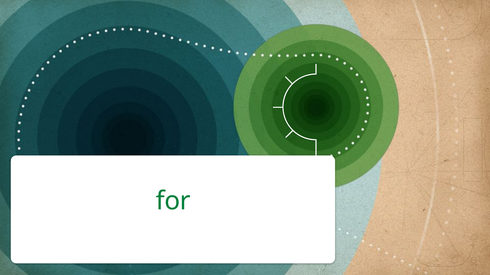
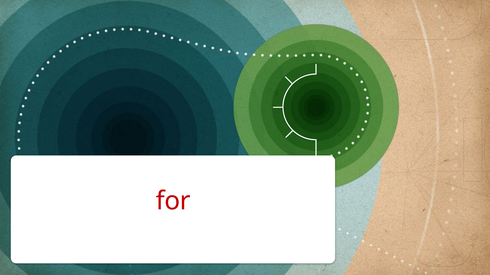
for colour: green -> red (173, 201)
